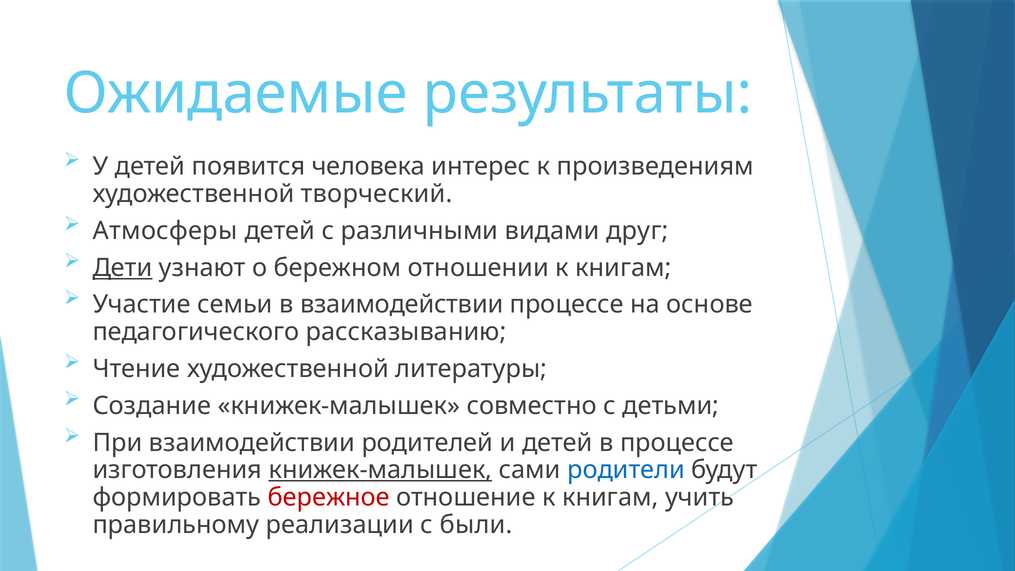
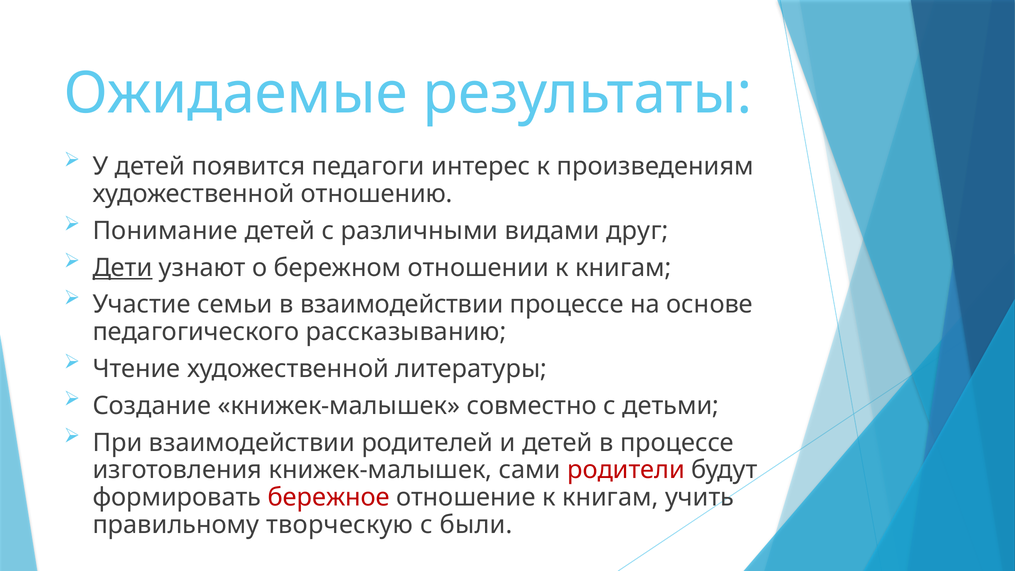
человека: человека -> педагоги (368, 166)
творческий: творческий -> отношению (377, 194)
Атмосферы: Атмосферы -> Понимание (165, 231)
книжек-малышек underline: present -> none (380, 470)
родители colour: blue -> red (626, 470)
реализации: реализации -> творческую (340, 525)
